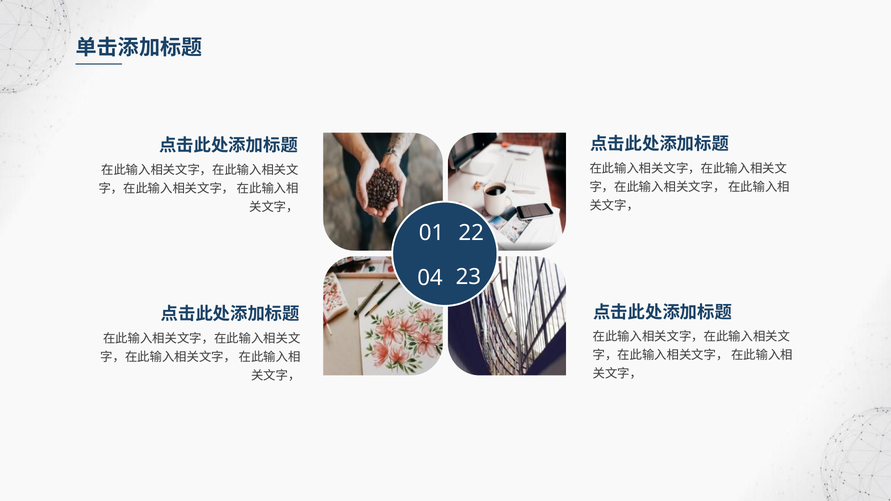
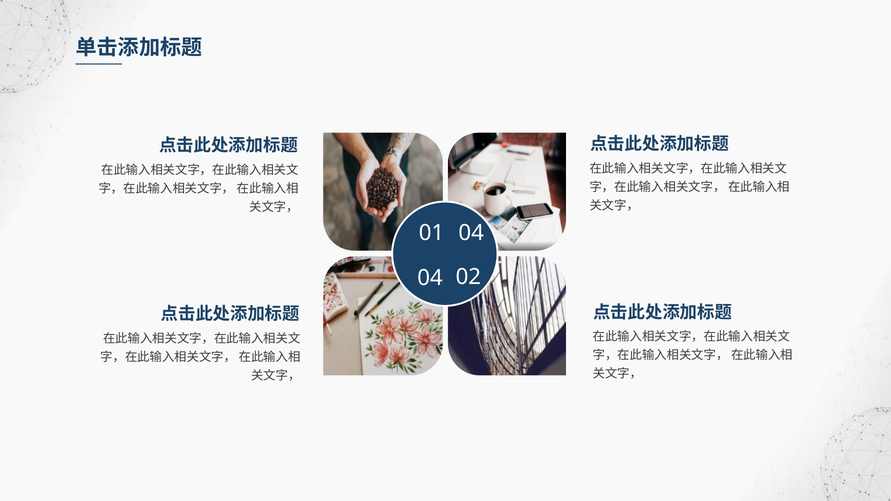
01 22: 22 -> 04 (471, 233)
23: 23 -> 02 (468, 277)
